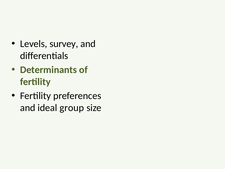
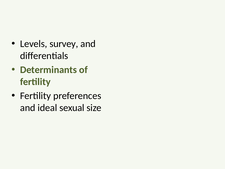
group: group -> sexual (72, 108)
